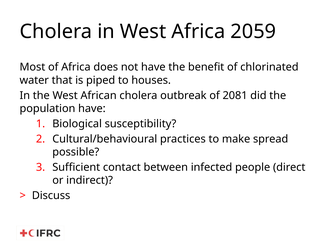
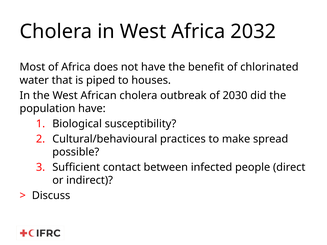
2059: 2059 -> 2032 (253, 32)
2081: 2081 -> 2030 (235, 96)
